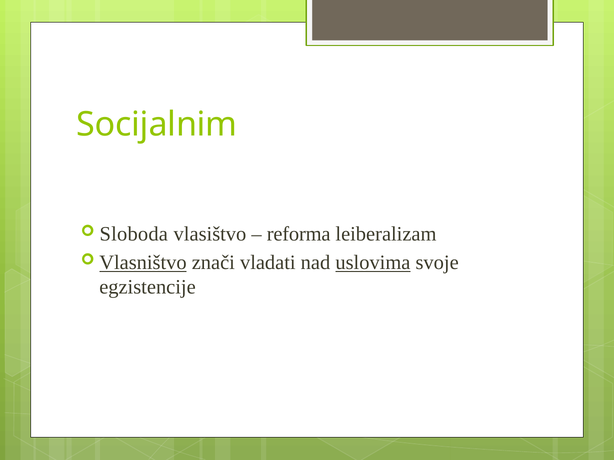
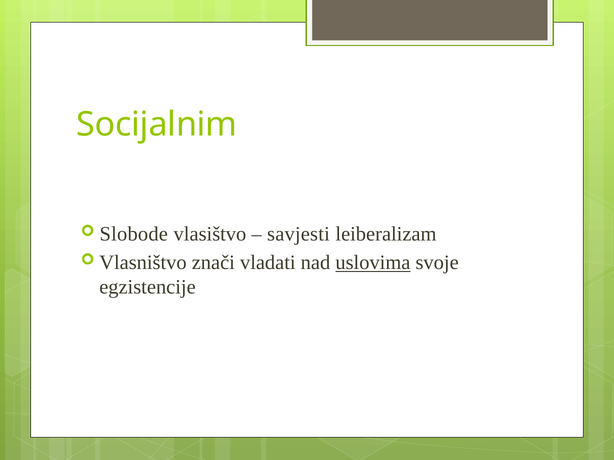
Sloboda: Sloboda -> Slobode (134, 234)
reforma: reforma -> savjesti (298, 234)
Vlasništvo underline: present -> none (143, 263)
